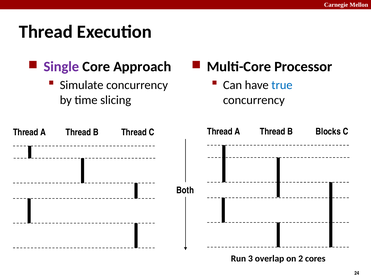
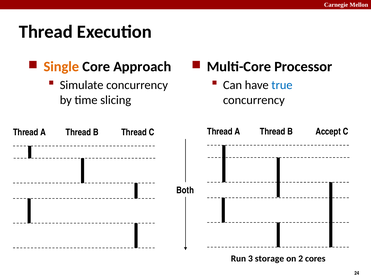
Single colour: purple -> orange (61, 67)
Blocks: Blocks -> Accept (328, 132)
overlap: overlap -> storage (270, 259)
